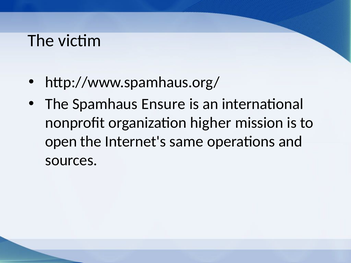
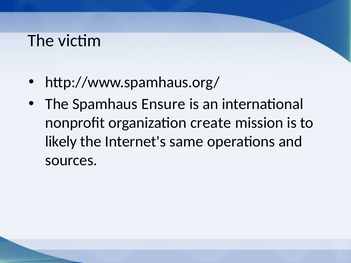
higher: higher -> create (211, 123)
open: open -> likely (61, 142)
